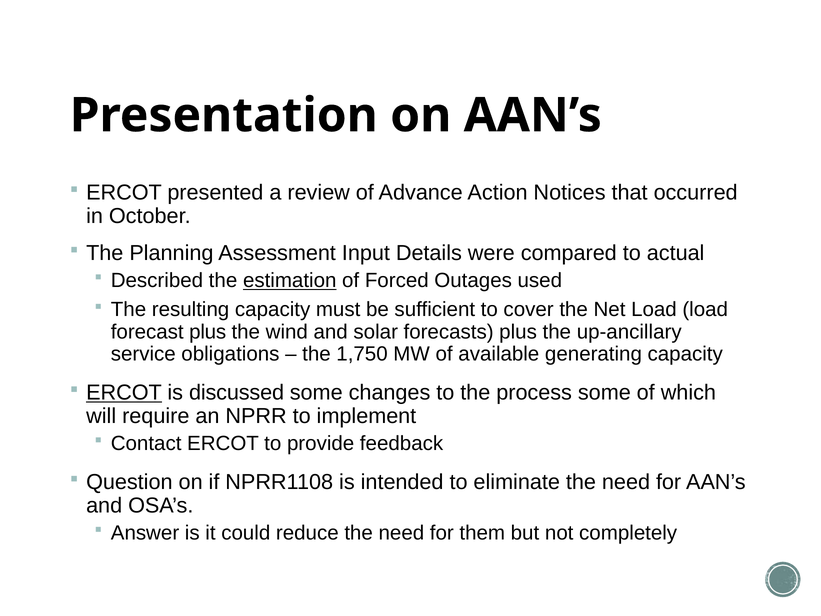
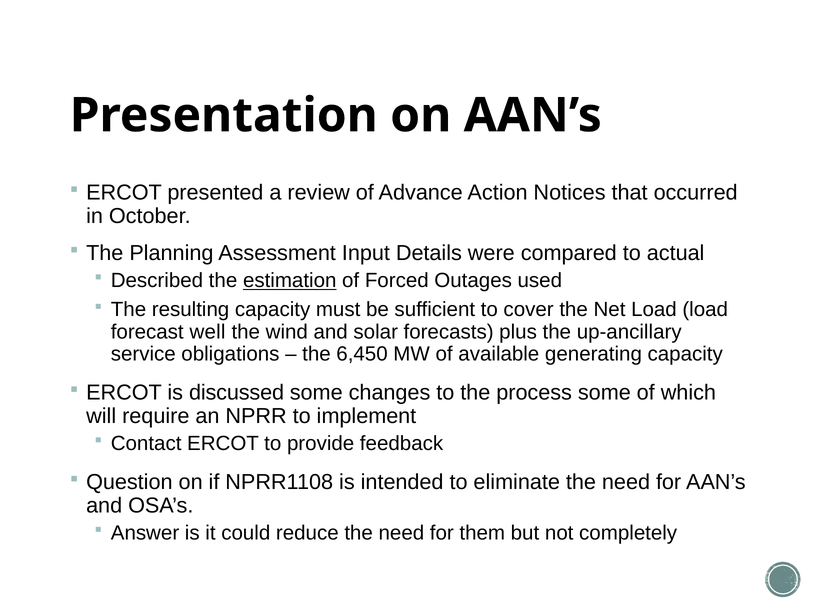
forecast plus: plus -> well (207, 332)
1,750: 1,750 -> 6,450 (362, 354)
ERCOT underline: present -> none (124, 393)
